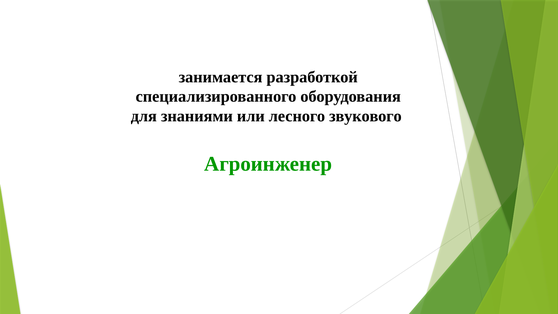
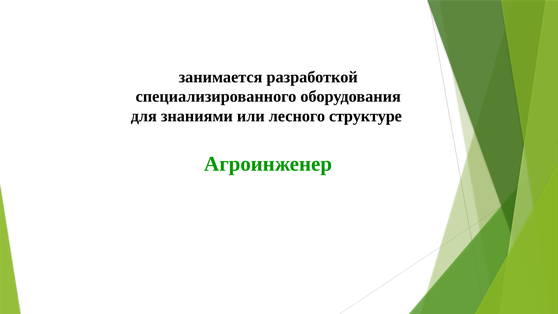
звукового: звукового -> структуре (365, 116)
